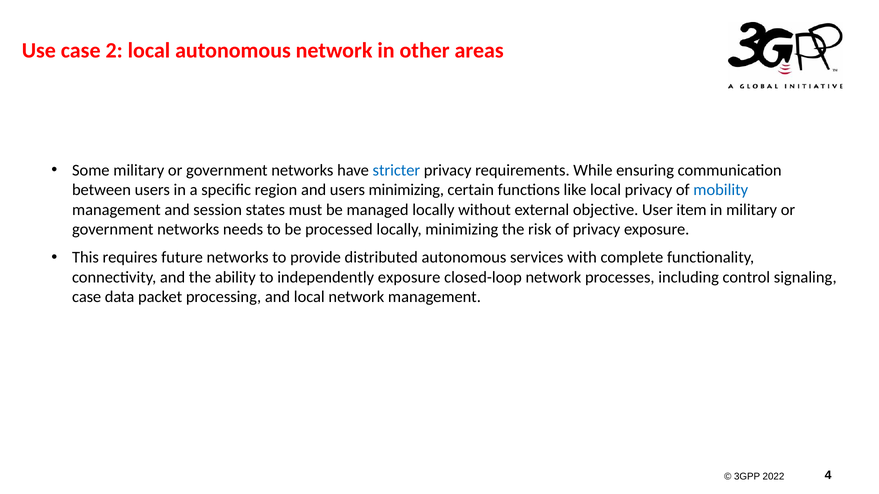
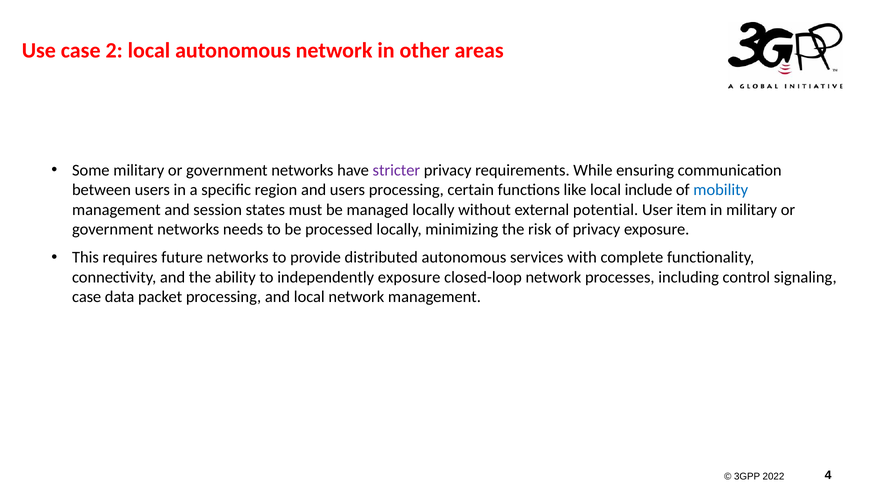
stricter colour: blue -> purple (396, 170)
users minimizing: minimizing -> processing (406, 190)
local privacy: privacy -> include (649, 190)
objective: objective -> potential (606, 210)
